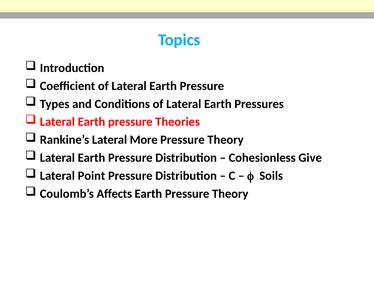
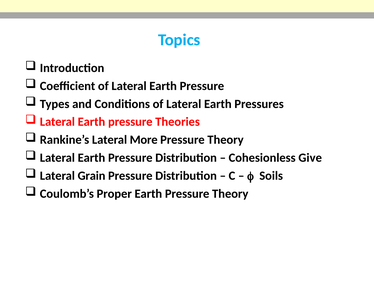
Point: Point -> Grain (92, 176)
Affects: Affects -> Proper (114, 193)
